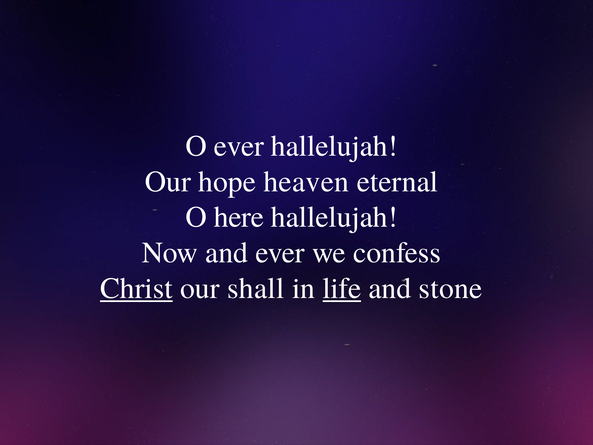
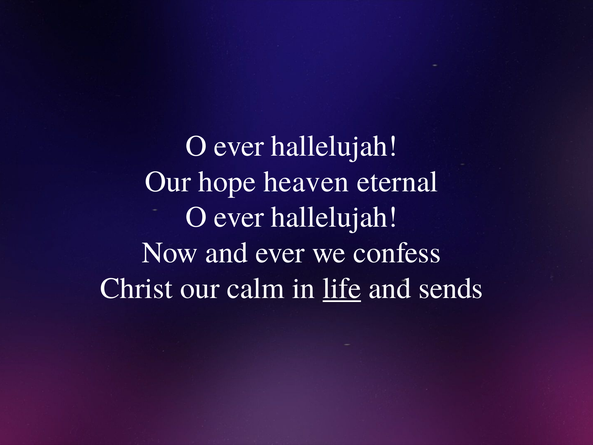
here: here -> ever (239, 217)
Christ underline: present -> none (136, 288)
shall: shall -> calm (256, 288)
stone: stone -> sends (451, 288)
